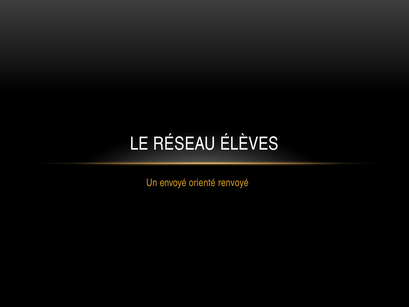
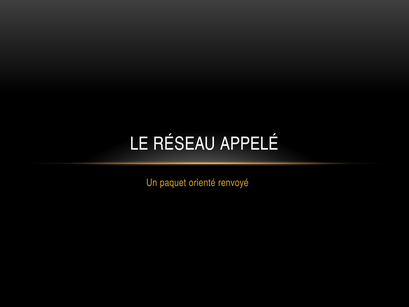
ÉLÈVES: ÉLÈVES -> APPELÉ (249, 144)
envoyé: envoyé -> paquet (173, 183)
